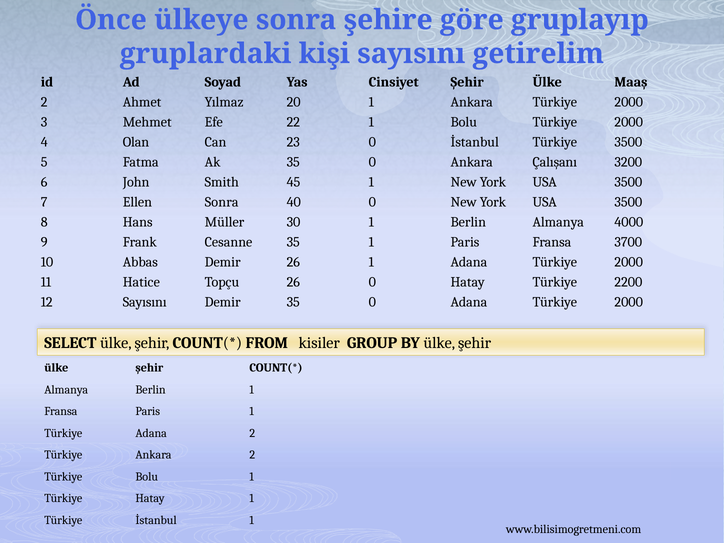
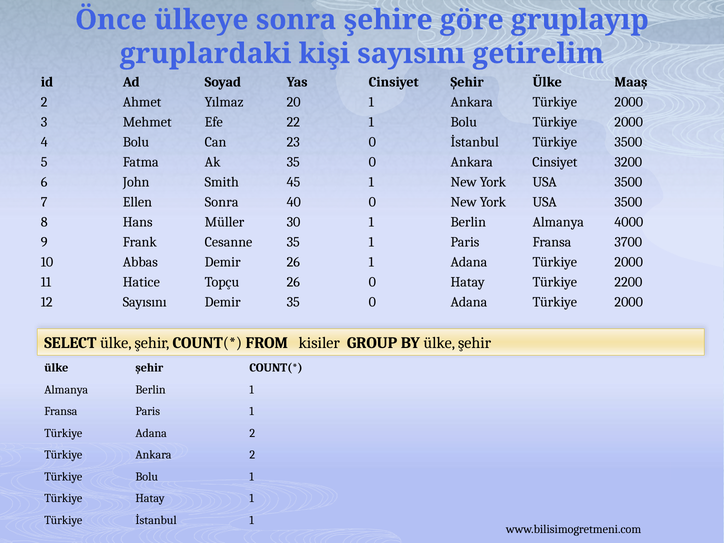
4 Olan: Olan -> Bolu (136, 142)
Ankara Çalışanı: Çalışanı -> Cinsiyet (555, 162)
